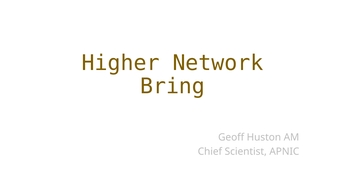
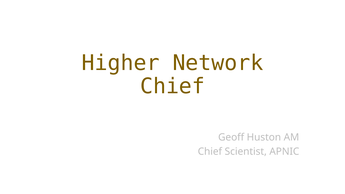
Bring: Bring -> Chief (172, 86)
